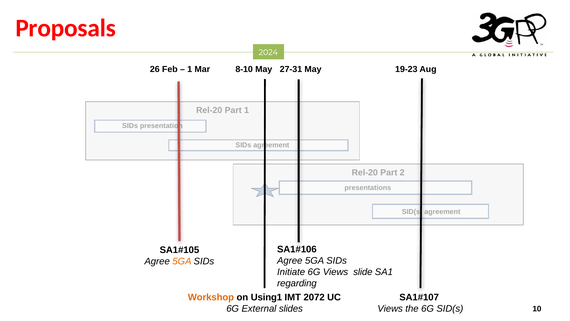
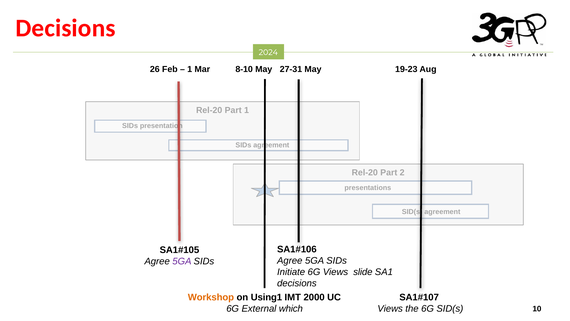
Proposals: Proposals -> Decisions (65, 28)
5GA colour: orange -> purple (182, 261)
regarding: regarding -> decisions (297, 283)
2072: 2072 -> 2000 (314, 297)
slides: slides -> which (291, 308)
